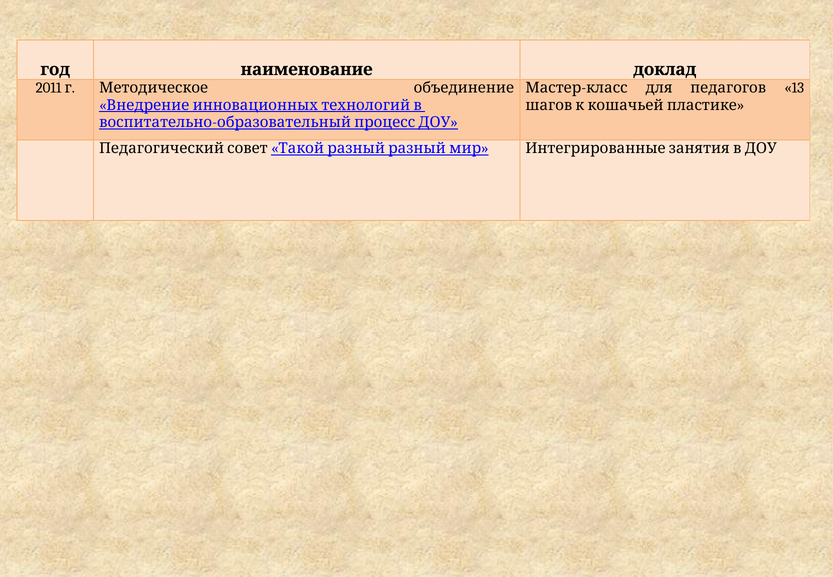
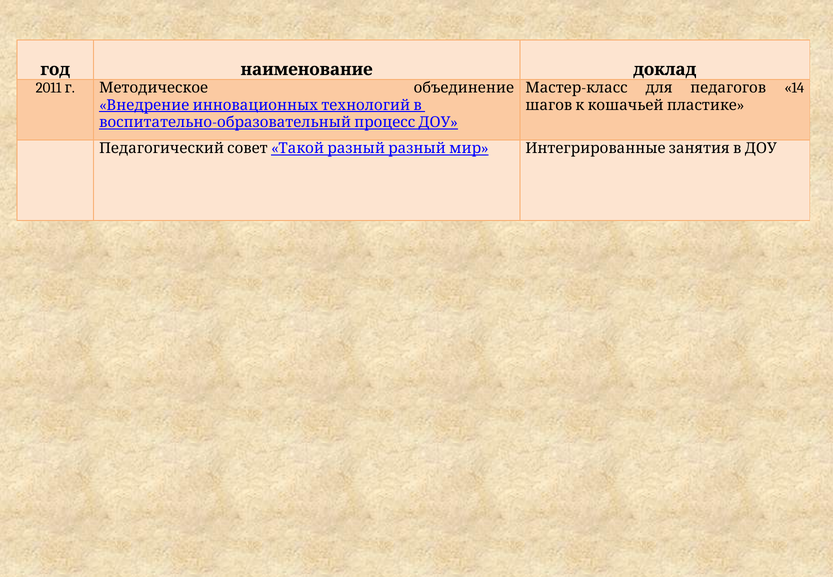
13: 13 -> 14 (794, 88)
